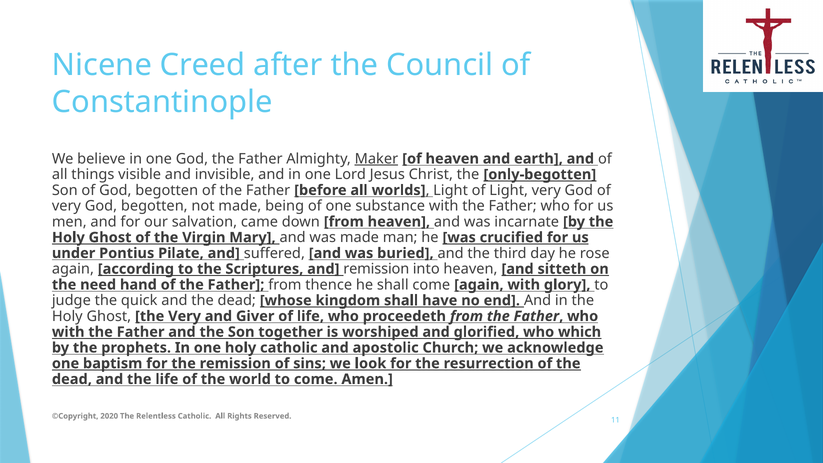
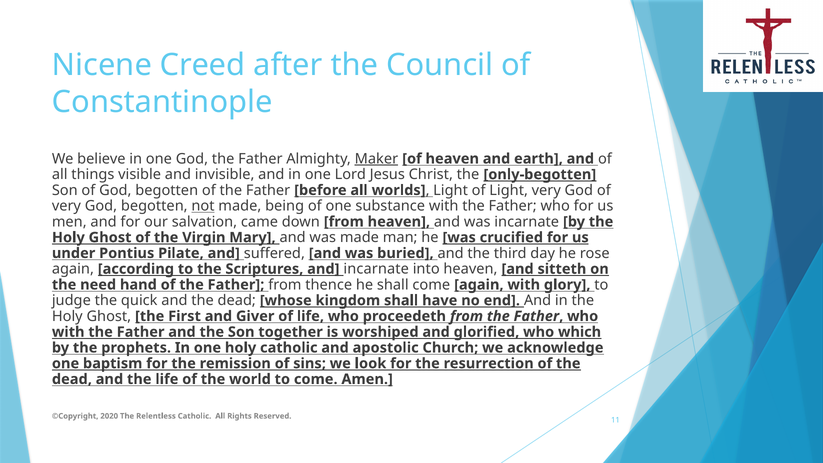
not underline: none -> present (203, 206)
and remission: remission -> incarnate (376, 269)
the Very: Very -> First (184, 316)
